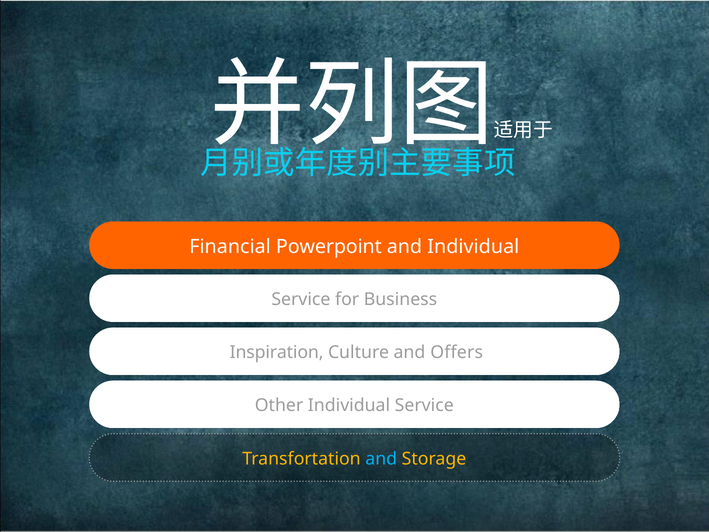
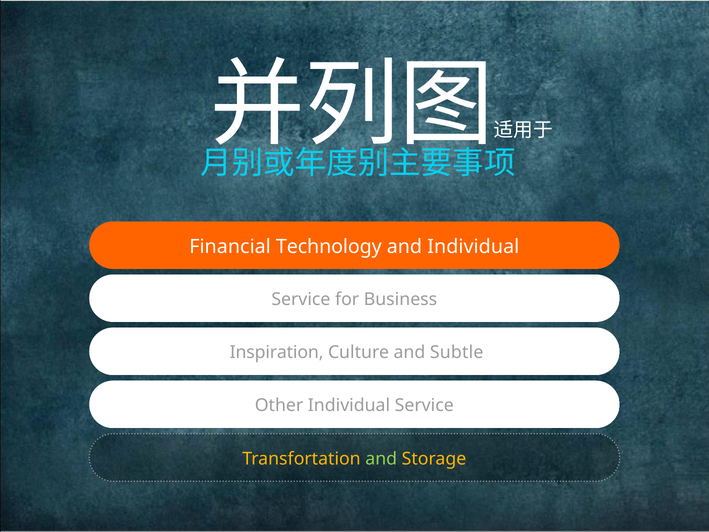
Powerpoint: Powerpoint -> Technology (329, 246)
Offers: Offers -> Subtle (457, 352)
and colour: light blue -> light green (381, 458)
